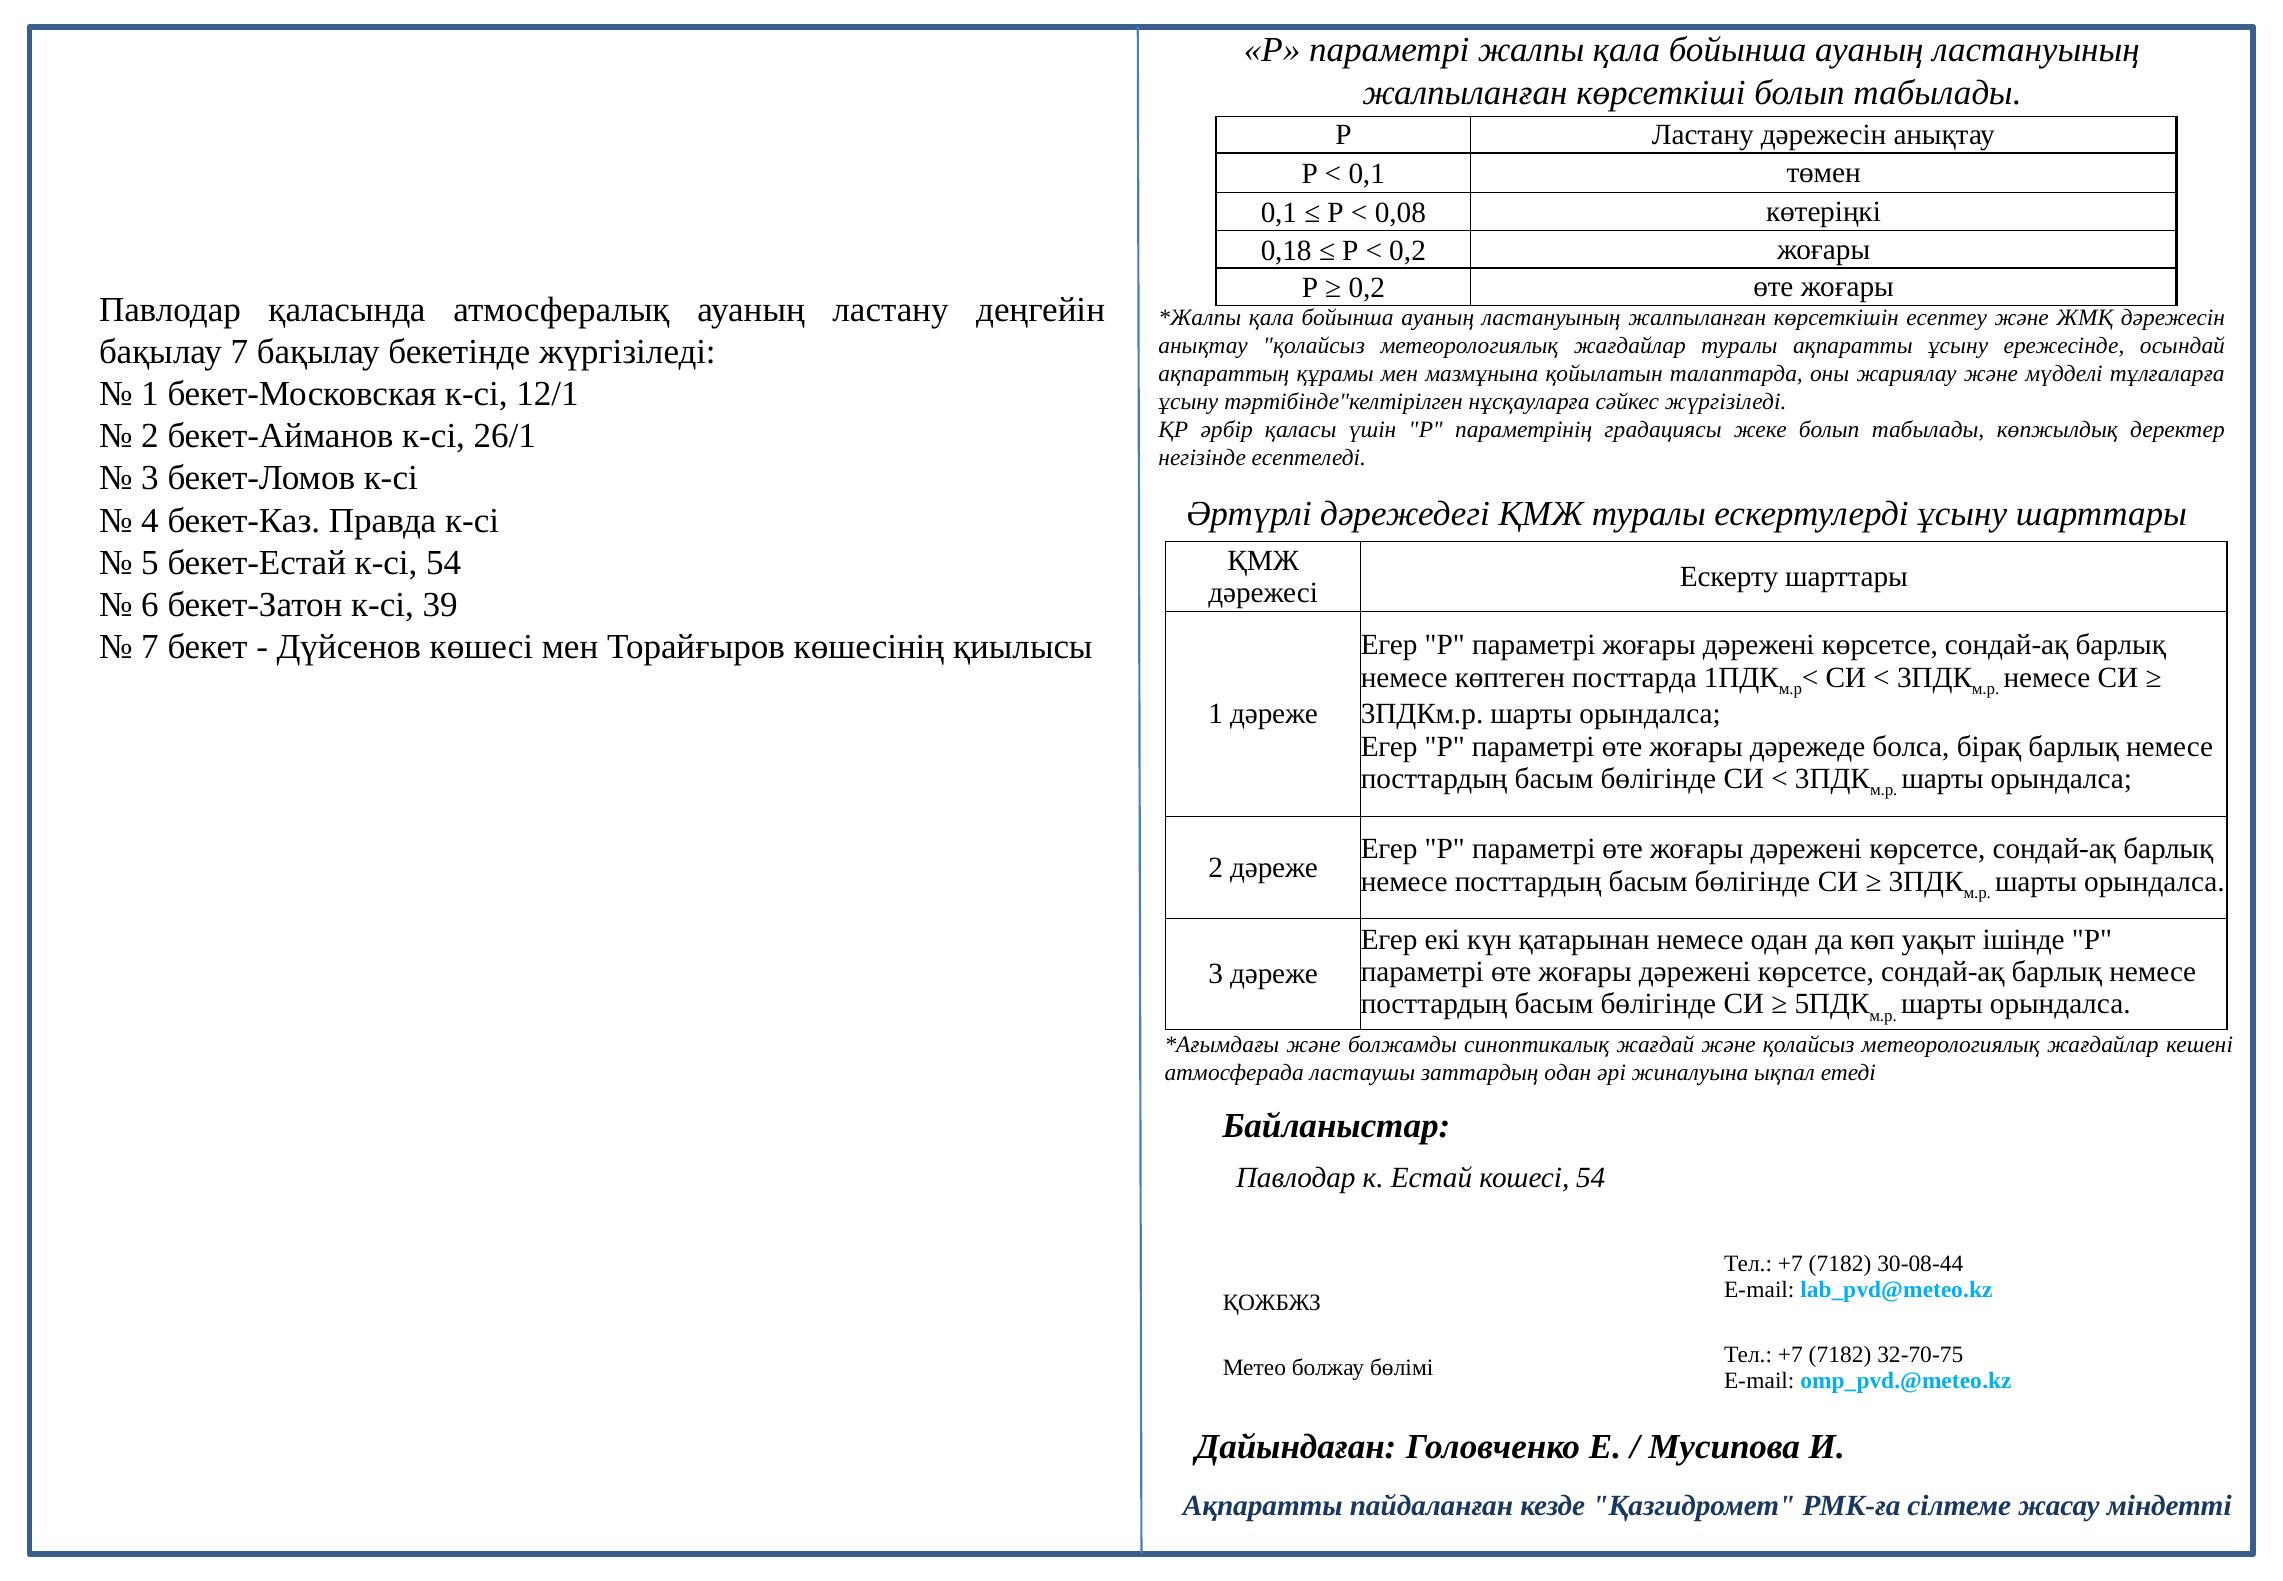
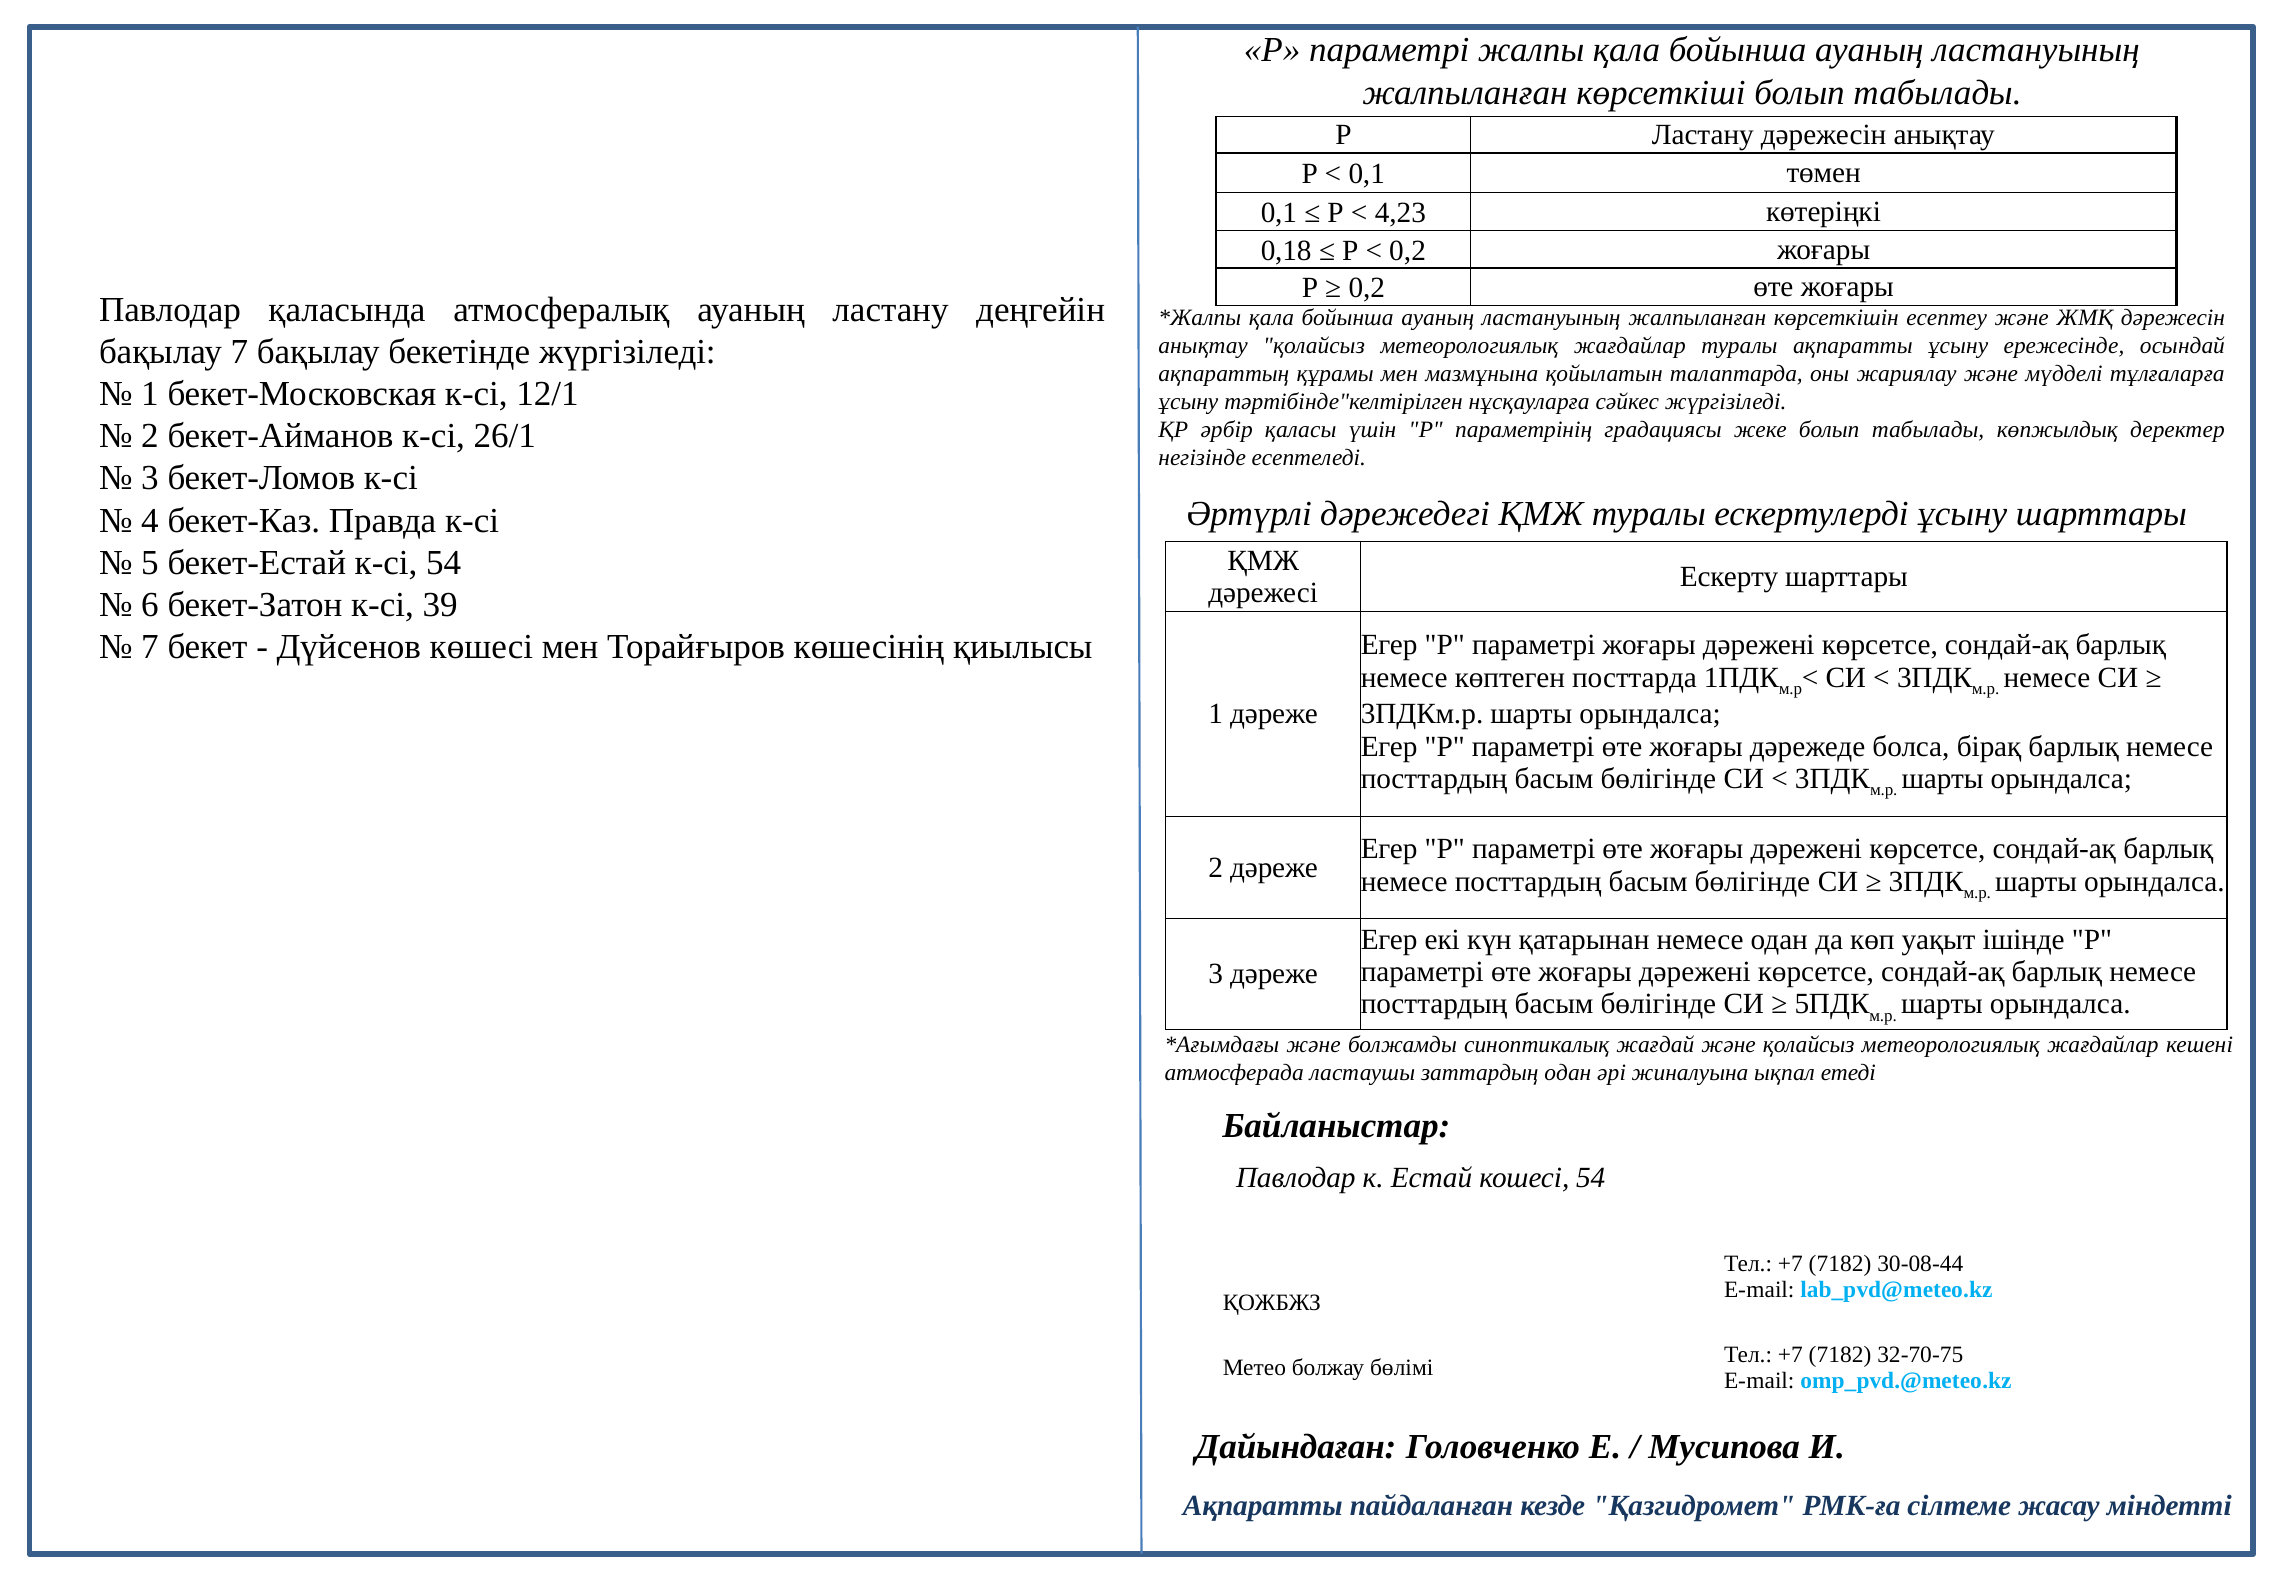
0,08: 0,08 -> 4,23 (1400, 213)
